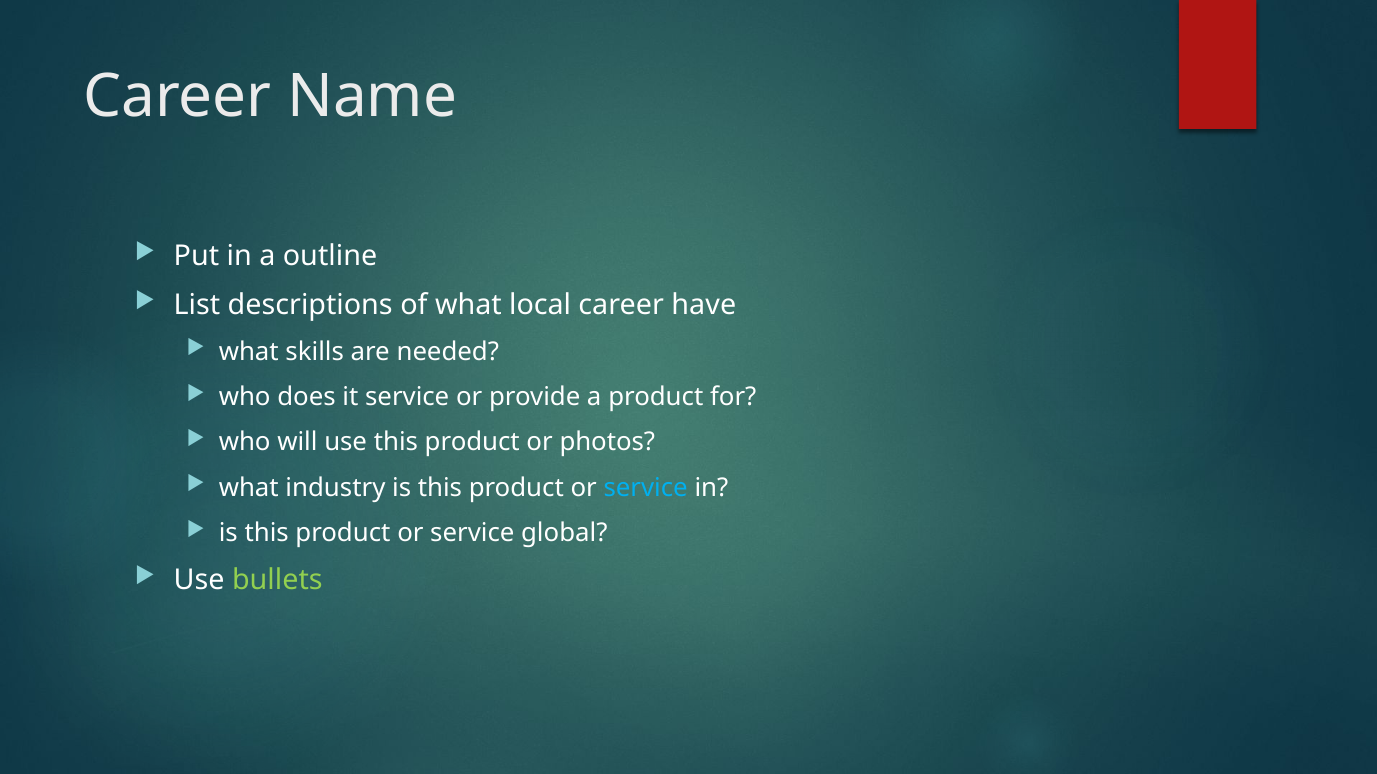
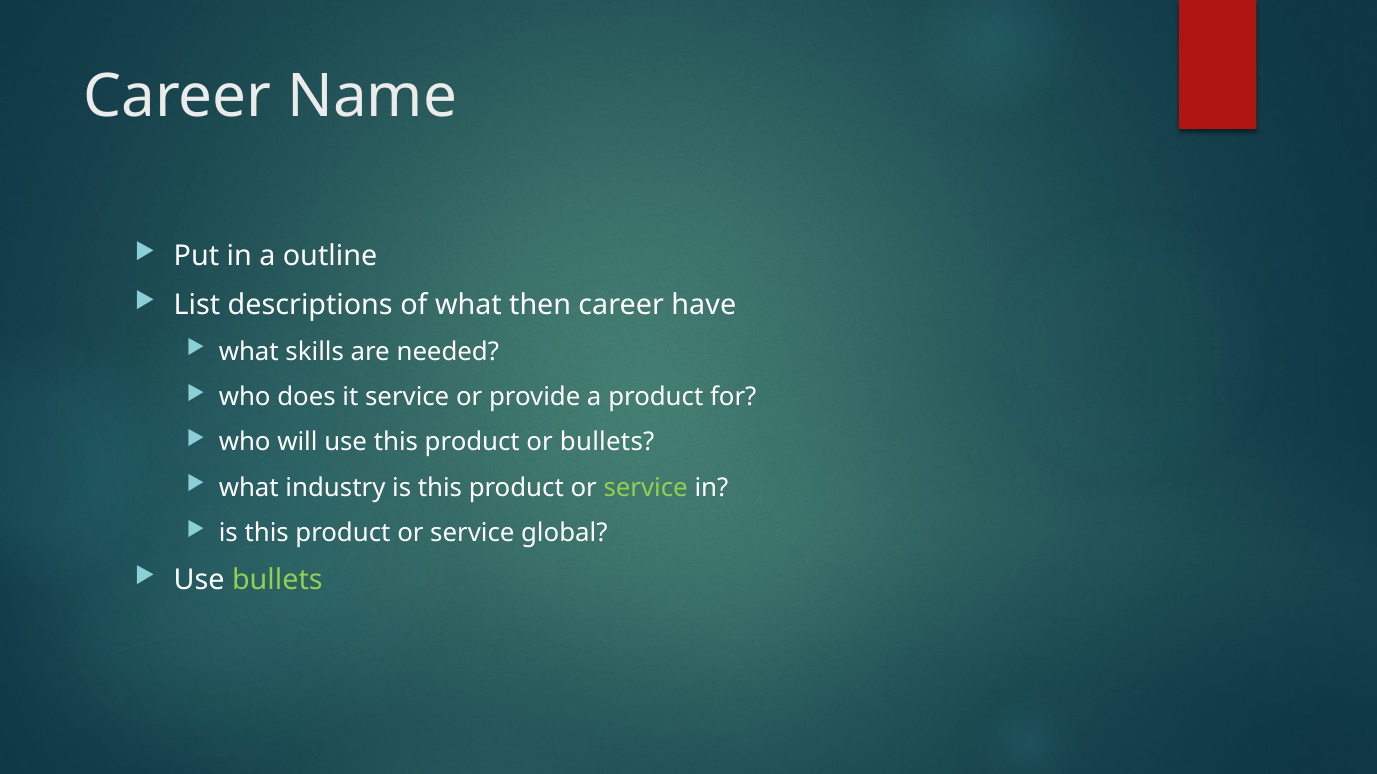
local: local -> then (540, 305)
or photos: photos -> bullets (607, 443)
service colour: light blue -> light green (646, 488)
